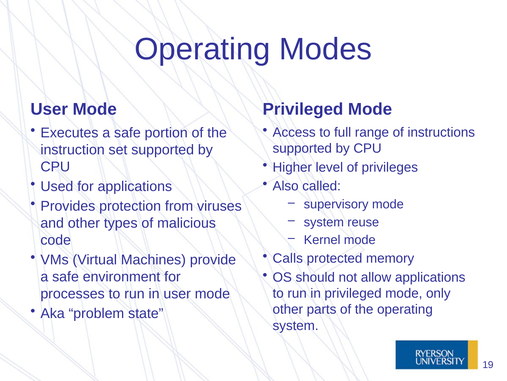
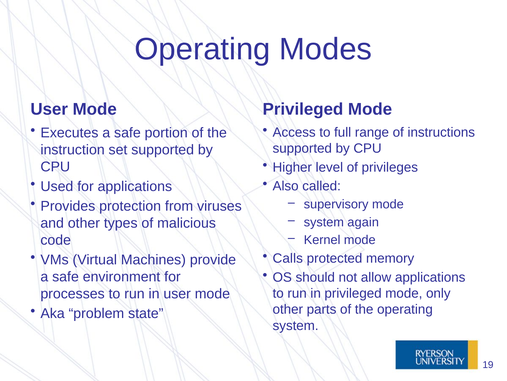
reuse: reuse -> again (363, 222)
